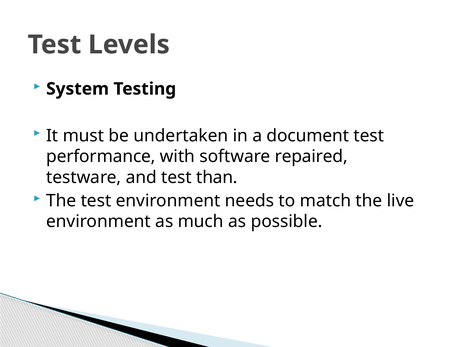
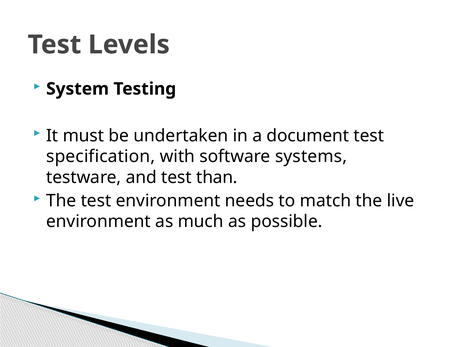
performance: performance -> specification (101, 156)
repaired: repaired -> systems (311, 156)
